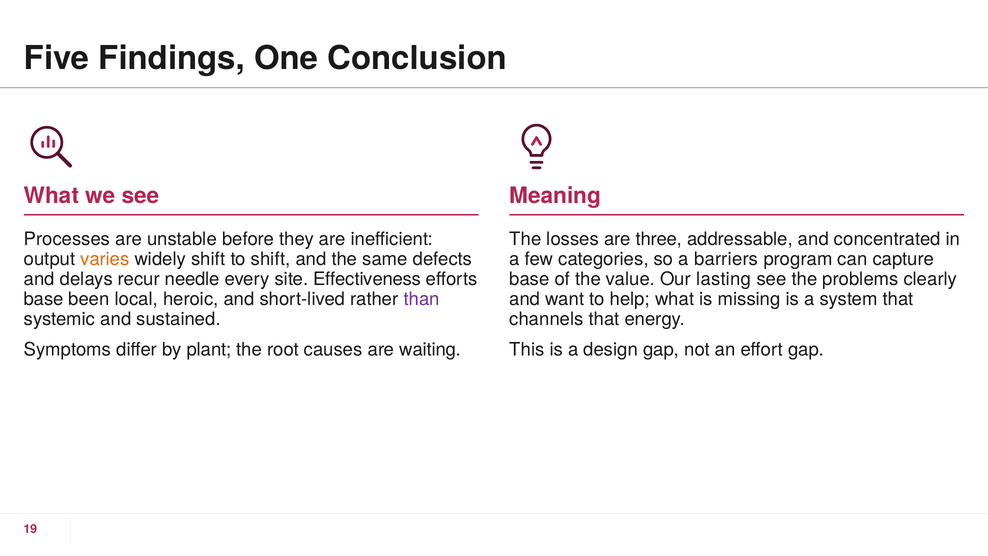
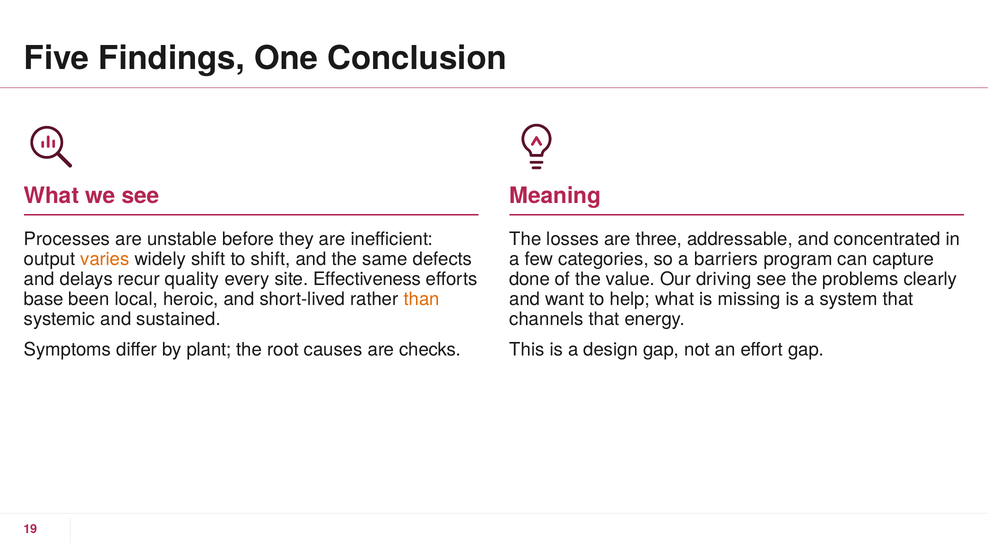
needle: needle -> quality (192, 279)
base: base -> done (530, 279)
lasting: lasting -> driving (724, 279)
than colour: purple -> orange (422, 299)
waiting: waiting -> checks (430, 349)
